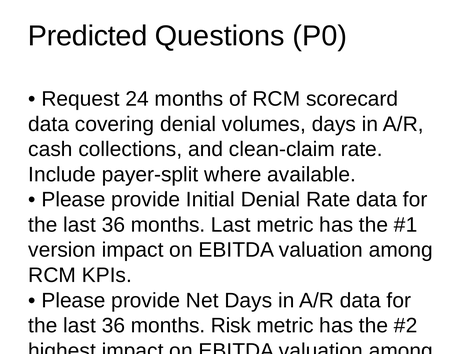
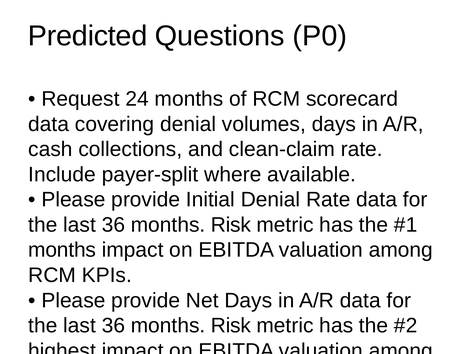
Last: Last -> Risk (231, 225)
version: version -> months (62, 250)
